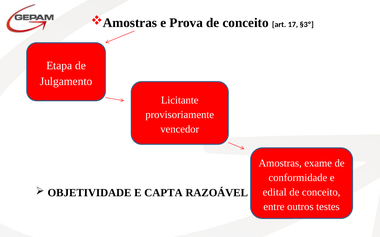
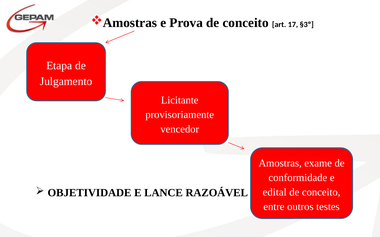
CAPTA: CAPTA -> LANCE (164, 193)
